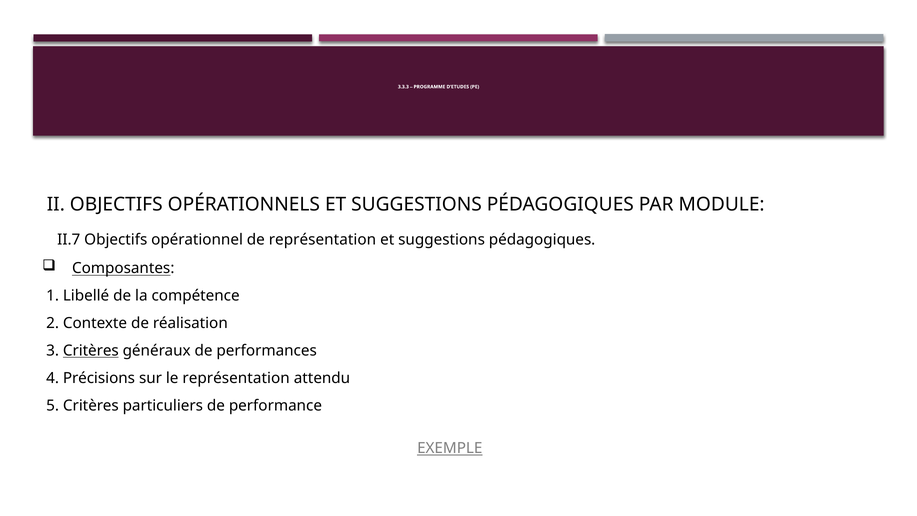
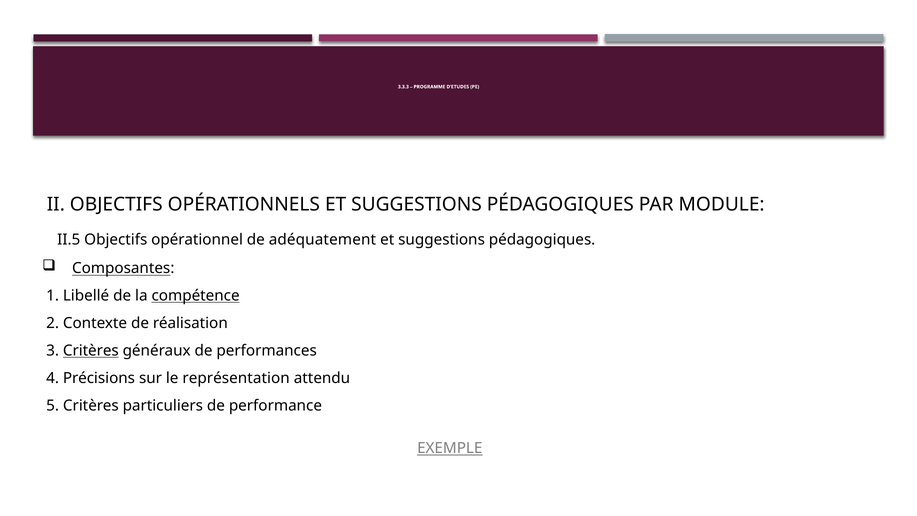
II.7: II.7 -> II.5 (69, 240)
de représentation: représentation -> adéquatement (322, 240)
compétence underline: none -> present (196, 296)
